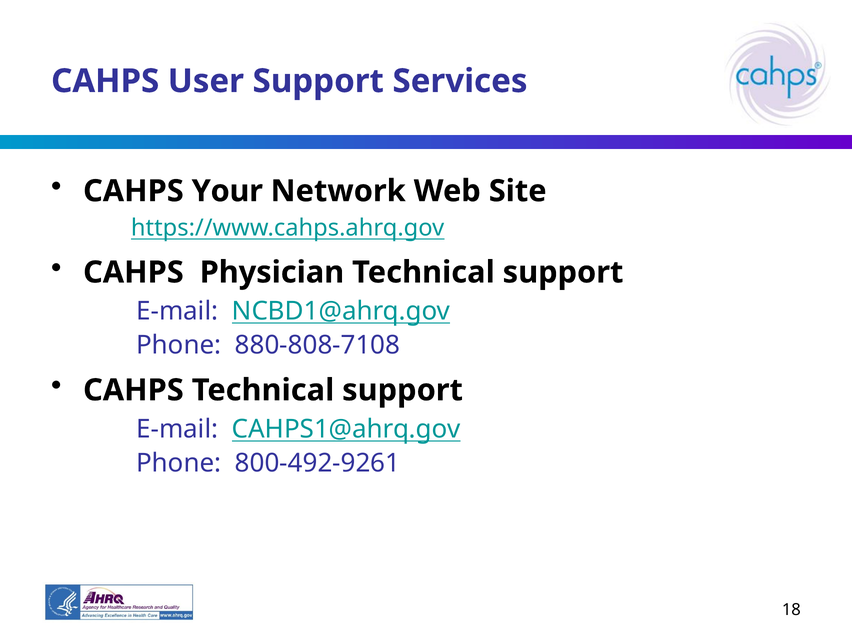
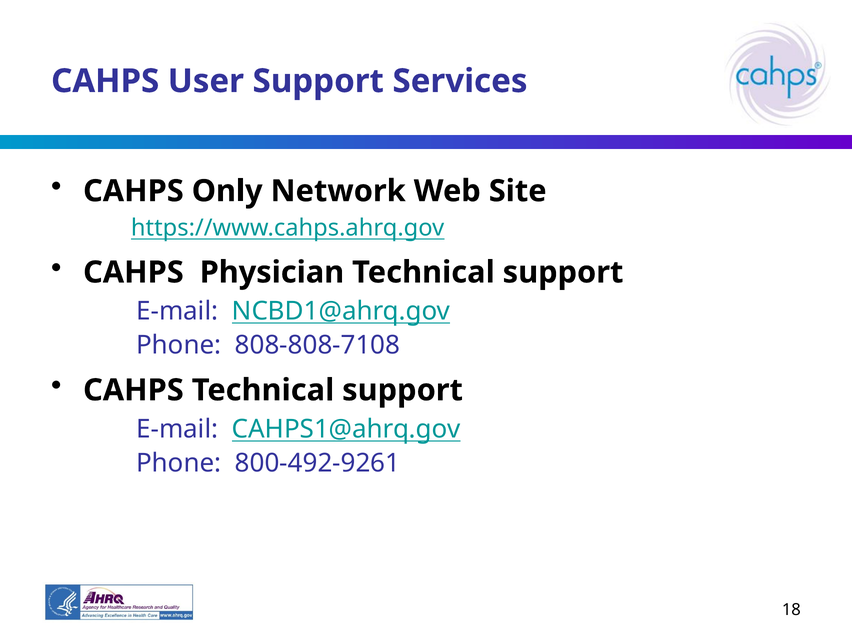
Your: Your -> Only (227, 191)
880-808-7108: 880-808-7108 -> 808-808-7108 (318, 345)
